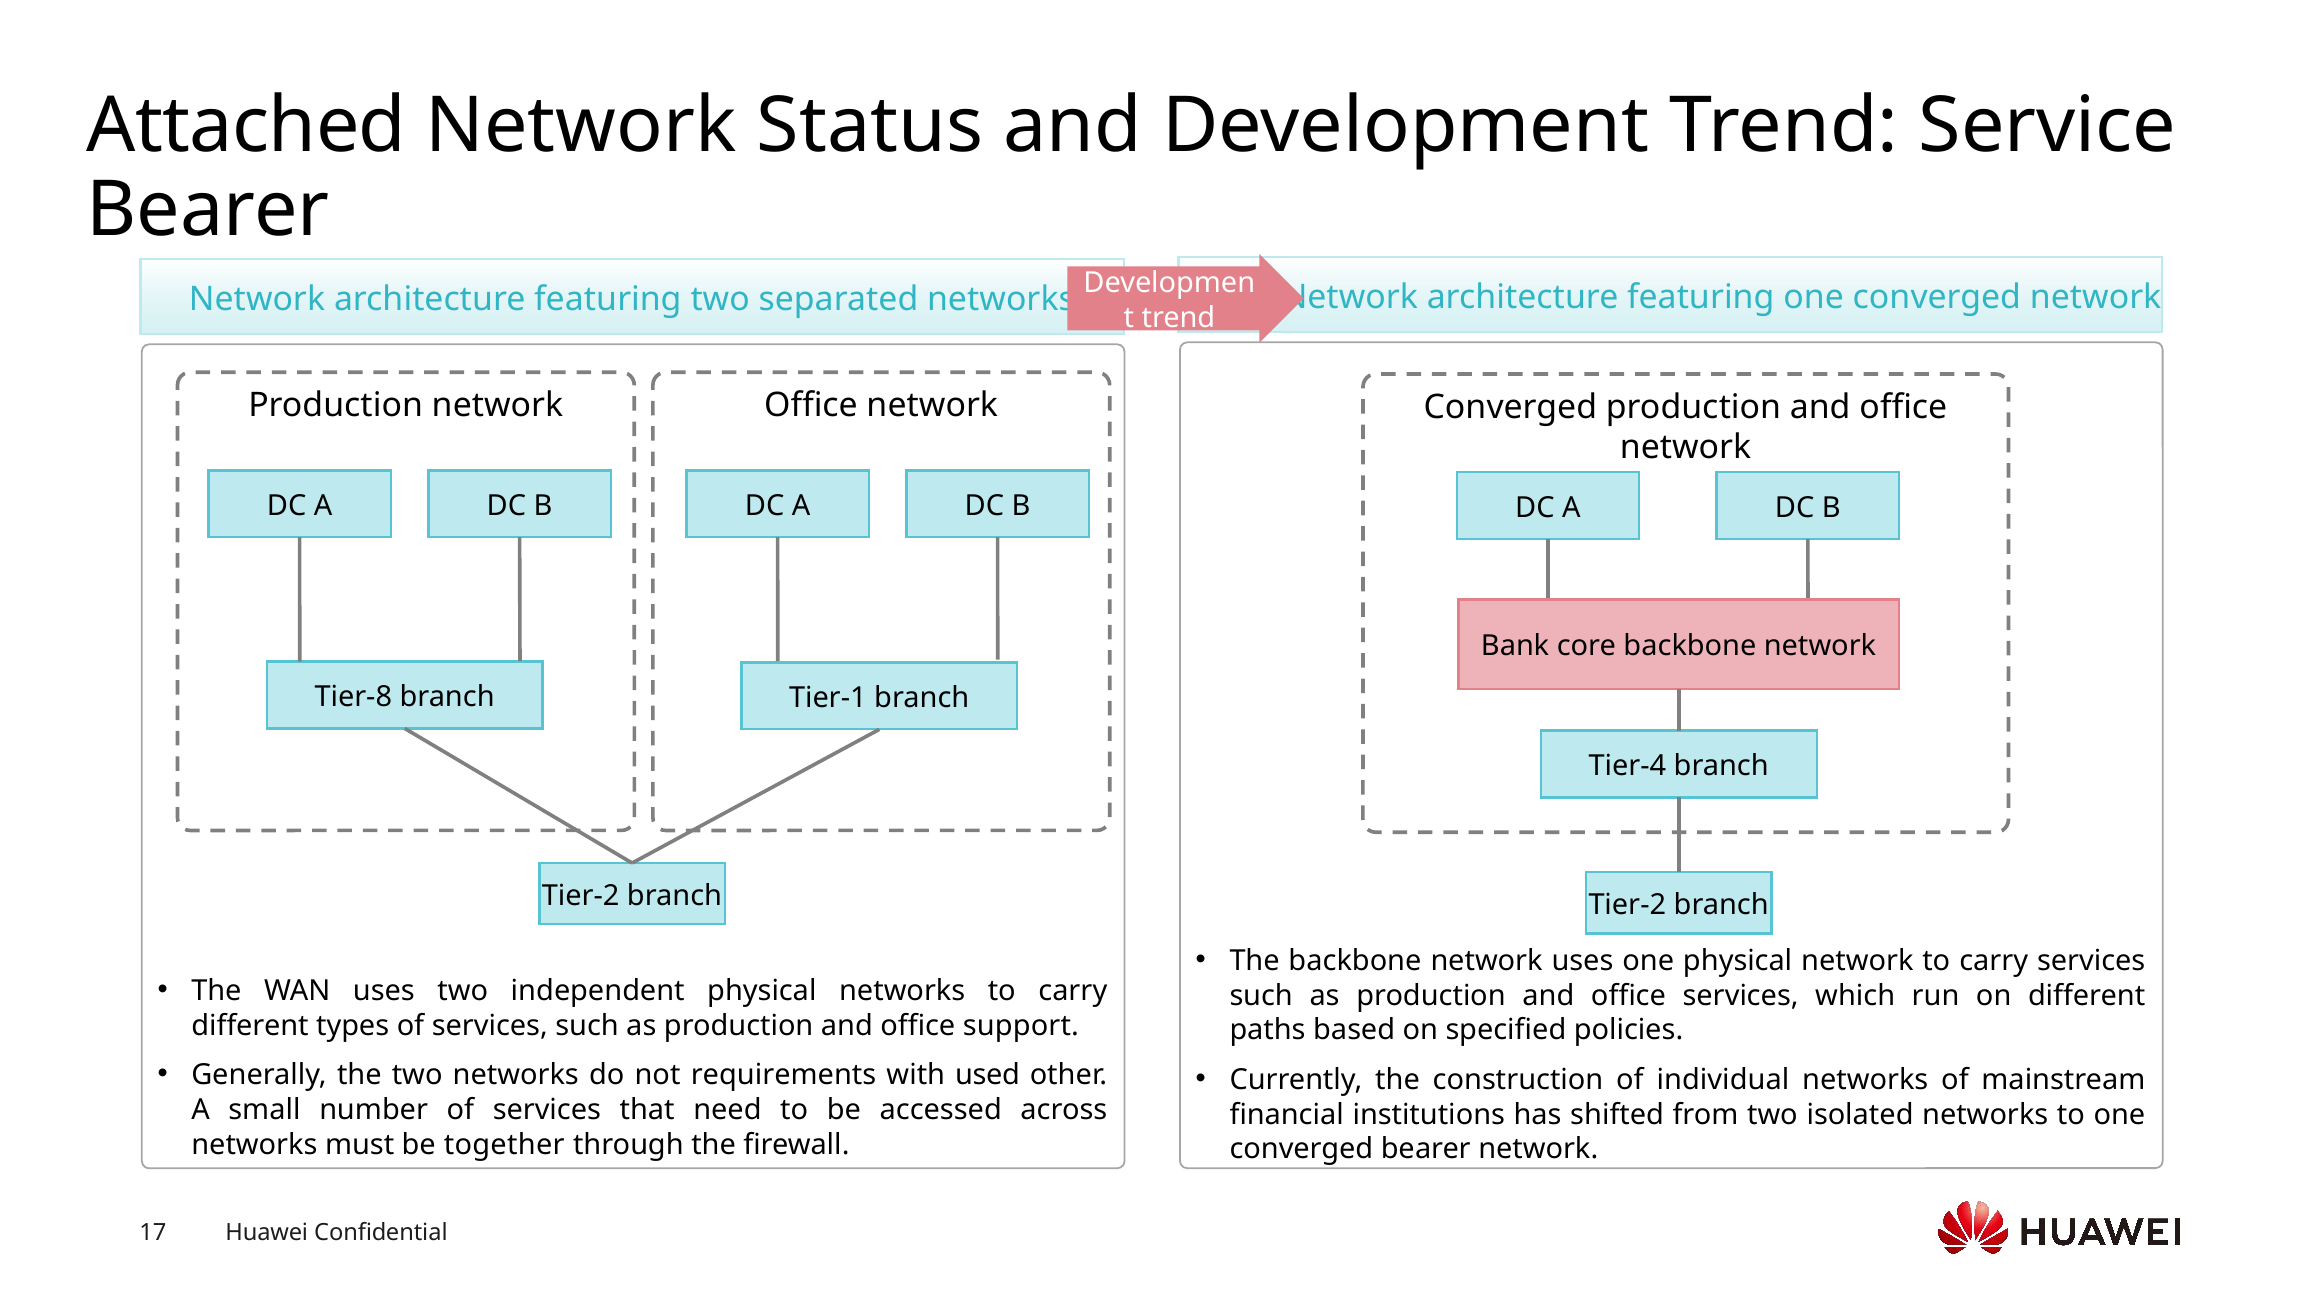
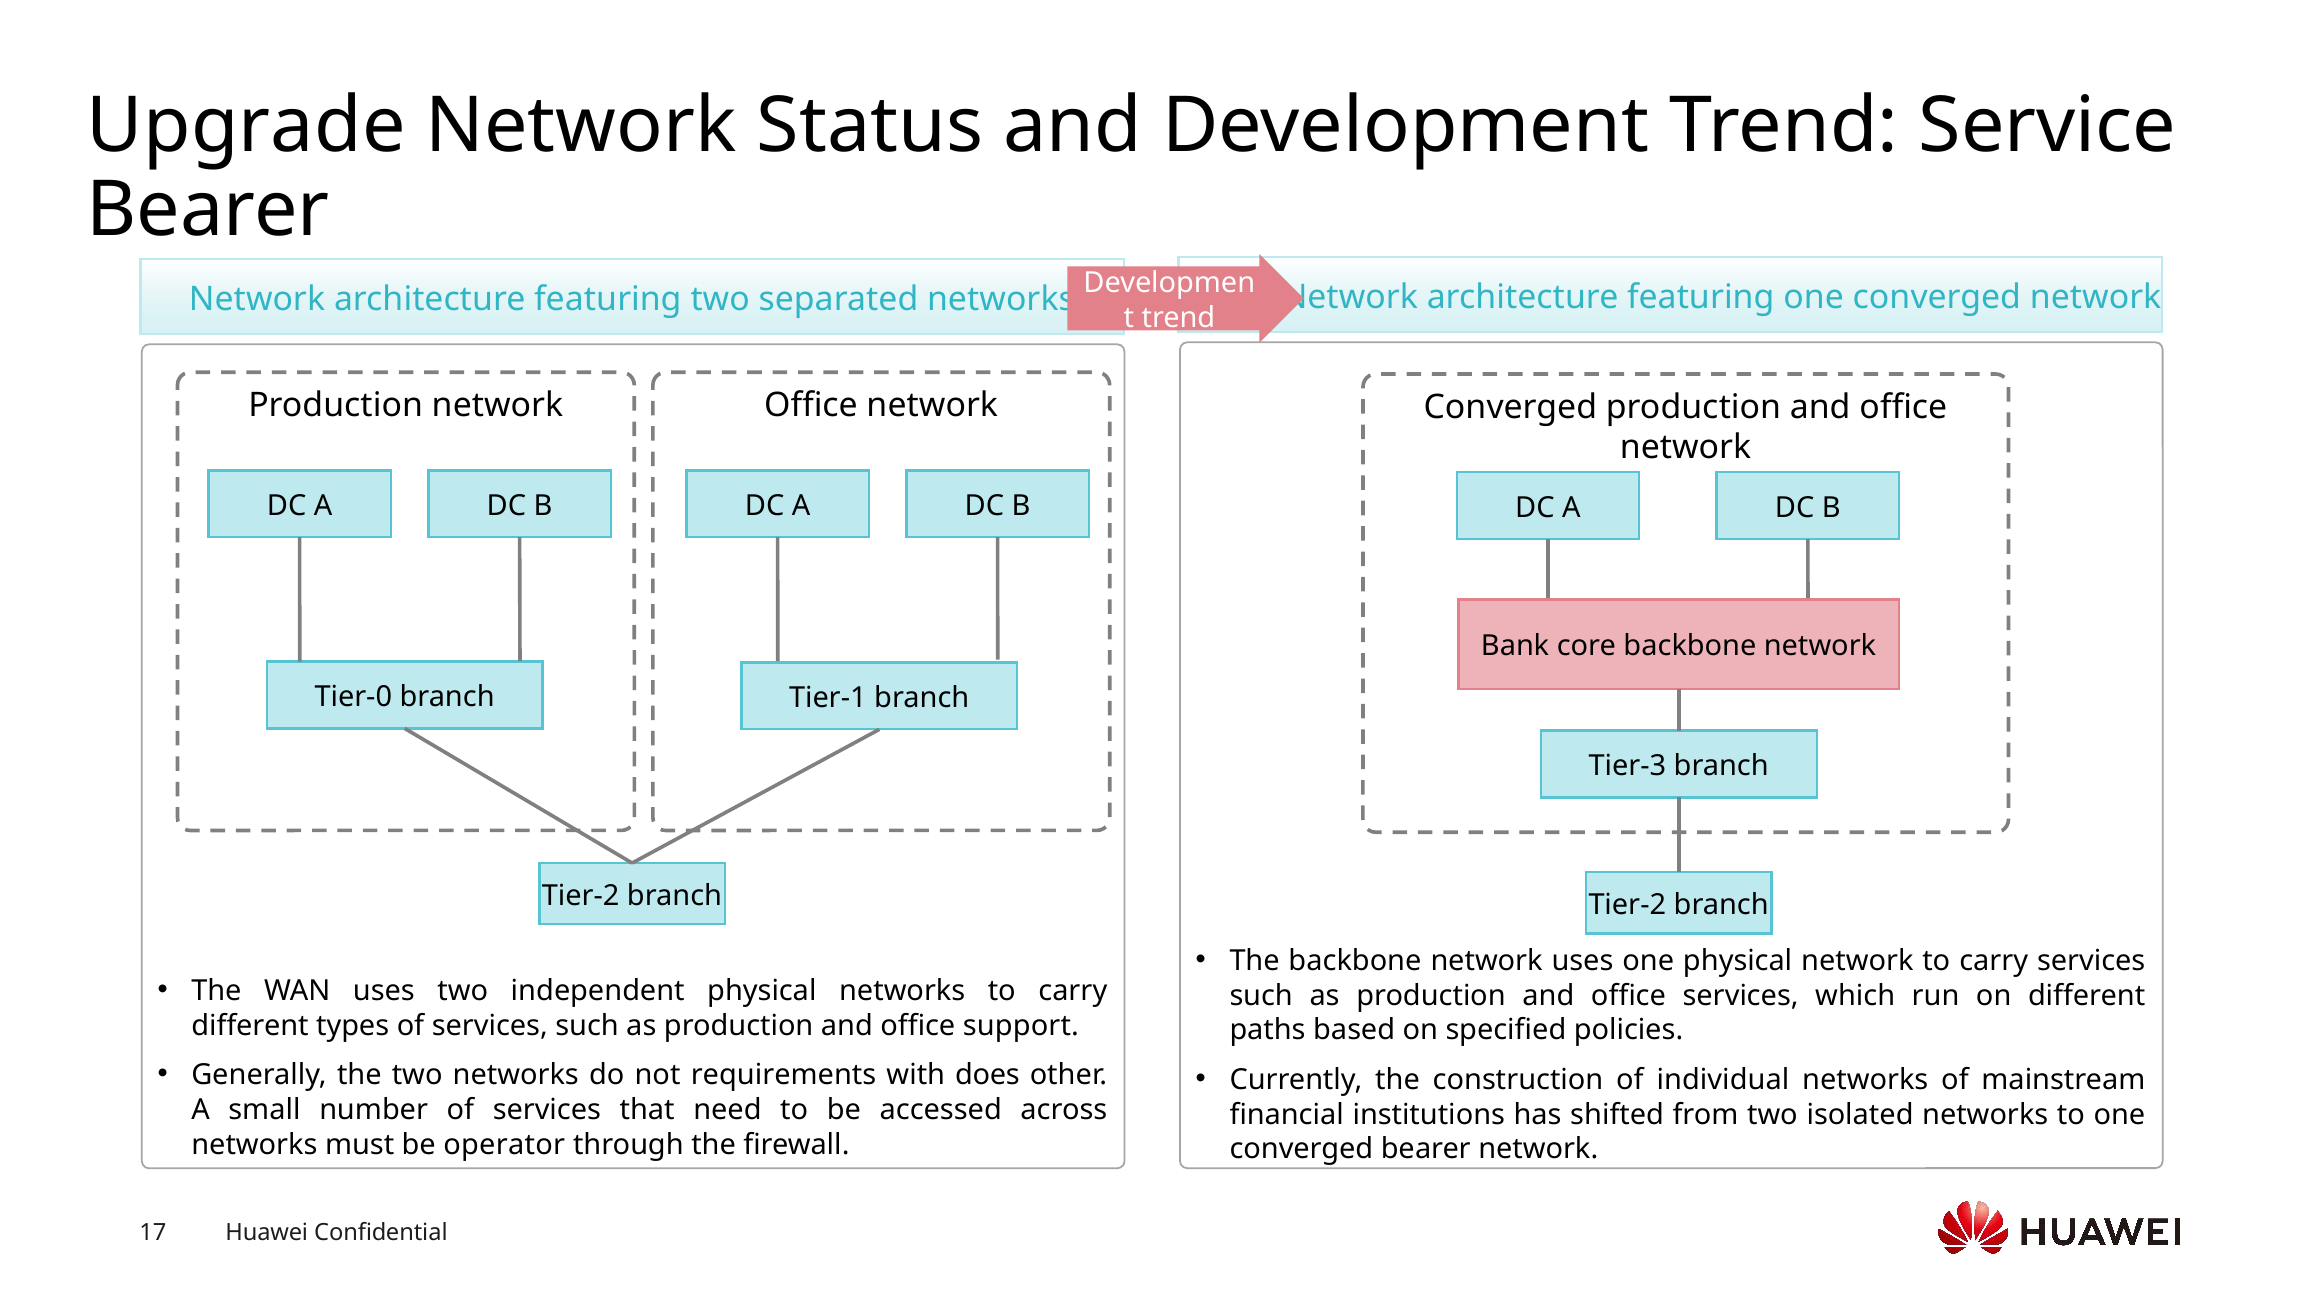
Attached: Attached -> Upgrade (246, 126)
Tier-8: Tier-8 -> Tier-0 (353, 697)
Tier-4: Tier-4 -> Tier-3 (1627, 766)
used: used -> does (988, 1075)
together: together -> operator (504, 1144)
